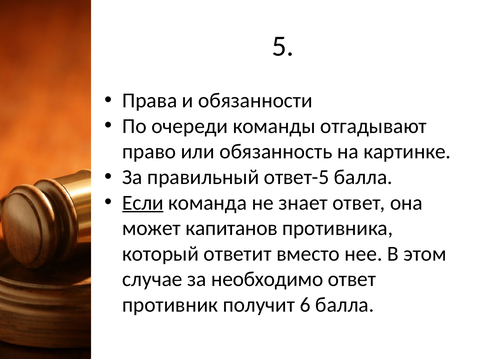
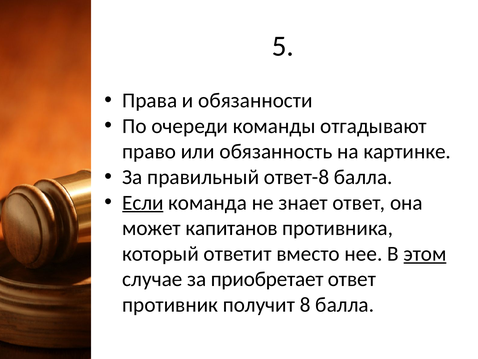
ответ-5: ответ-5 -> ответ-8 (297, 177)
этом underline: none -> present (425, 253)
необходимо: необходимо -> приобретает (267, 279)
6: 6 -> 8 (305, 304)
